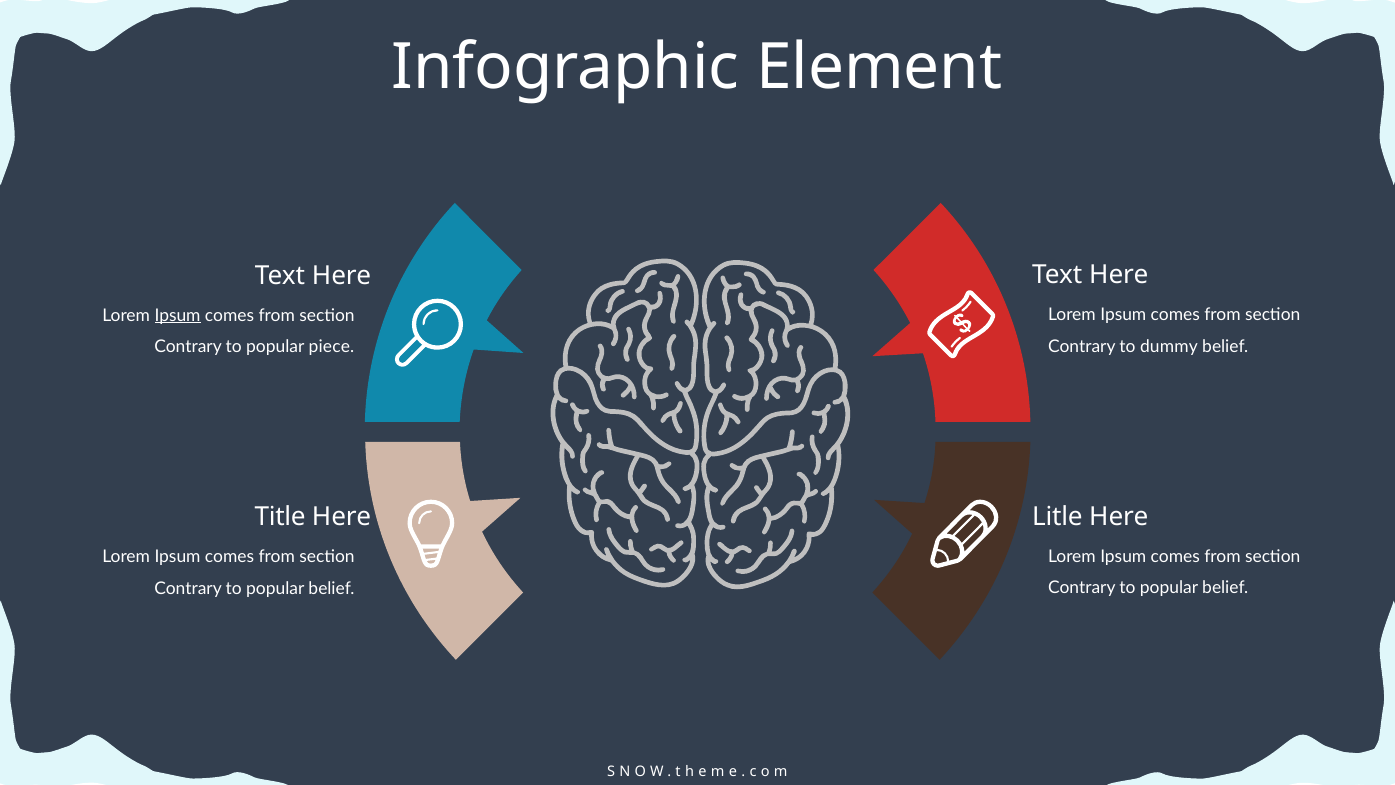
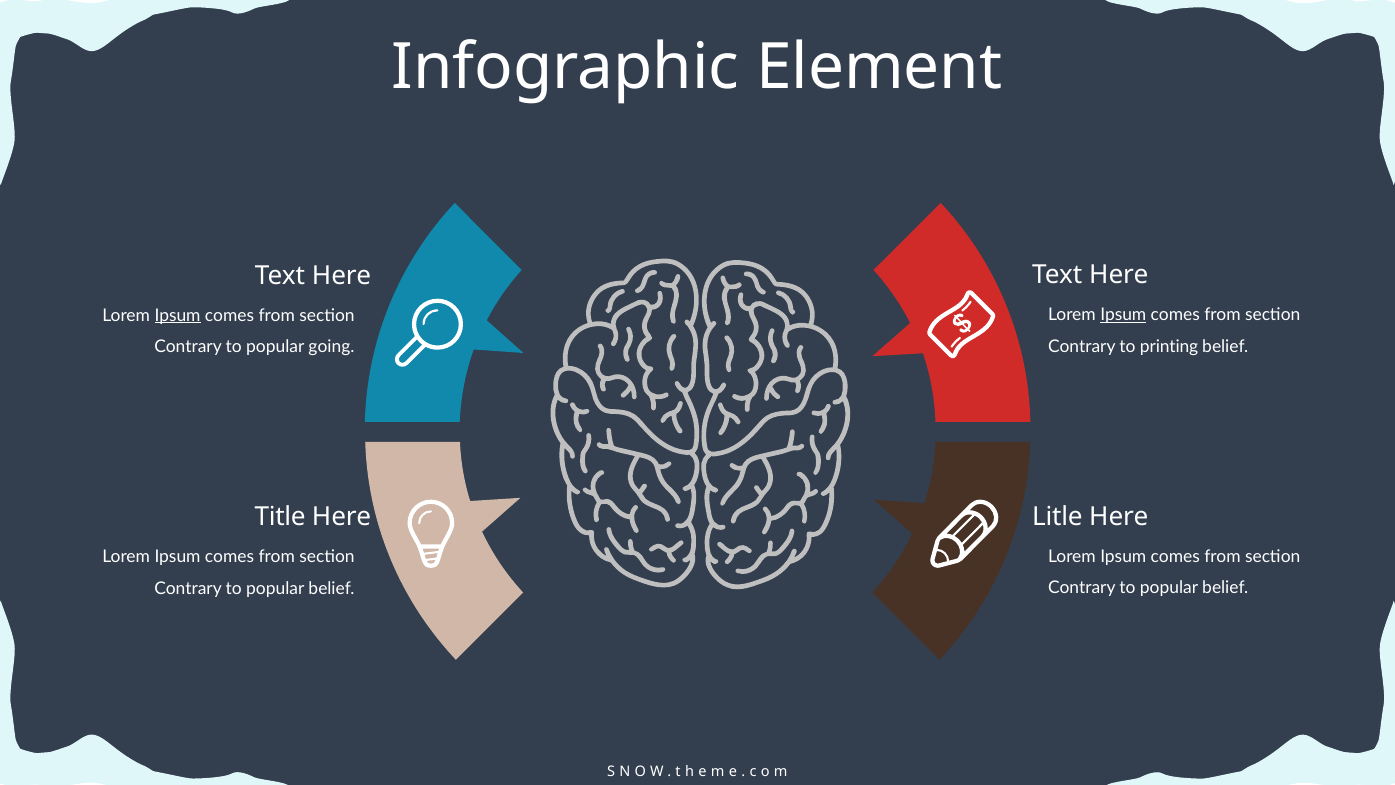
Ipsum underline: none -> present (1123, 315)
dummy: dummy -> printing (1169, 346)
piece: piece -> going (332, 347)
